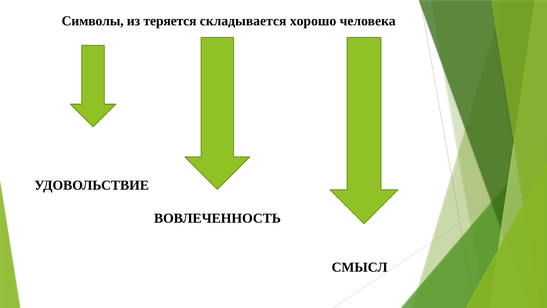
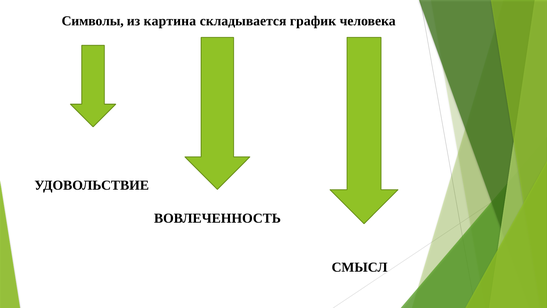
теряется: теряется -> картина (170, 21)
хорошо: хорошо -> график (313, 21)
